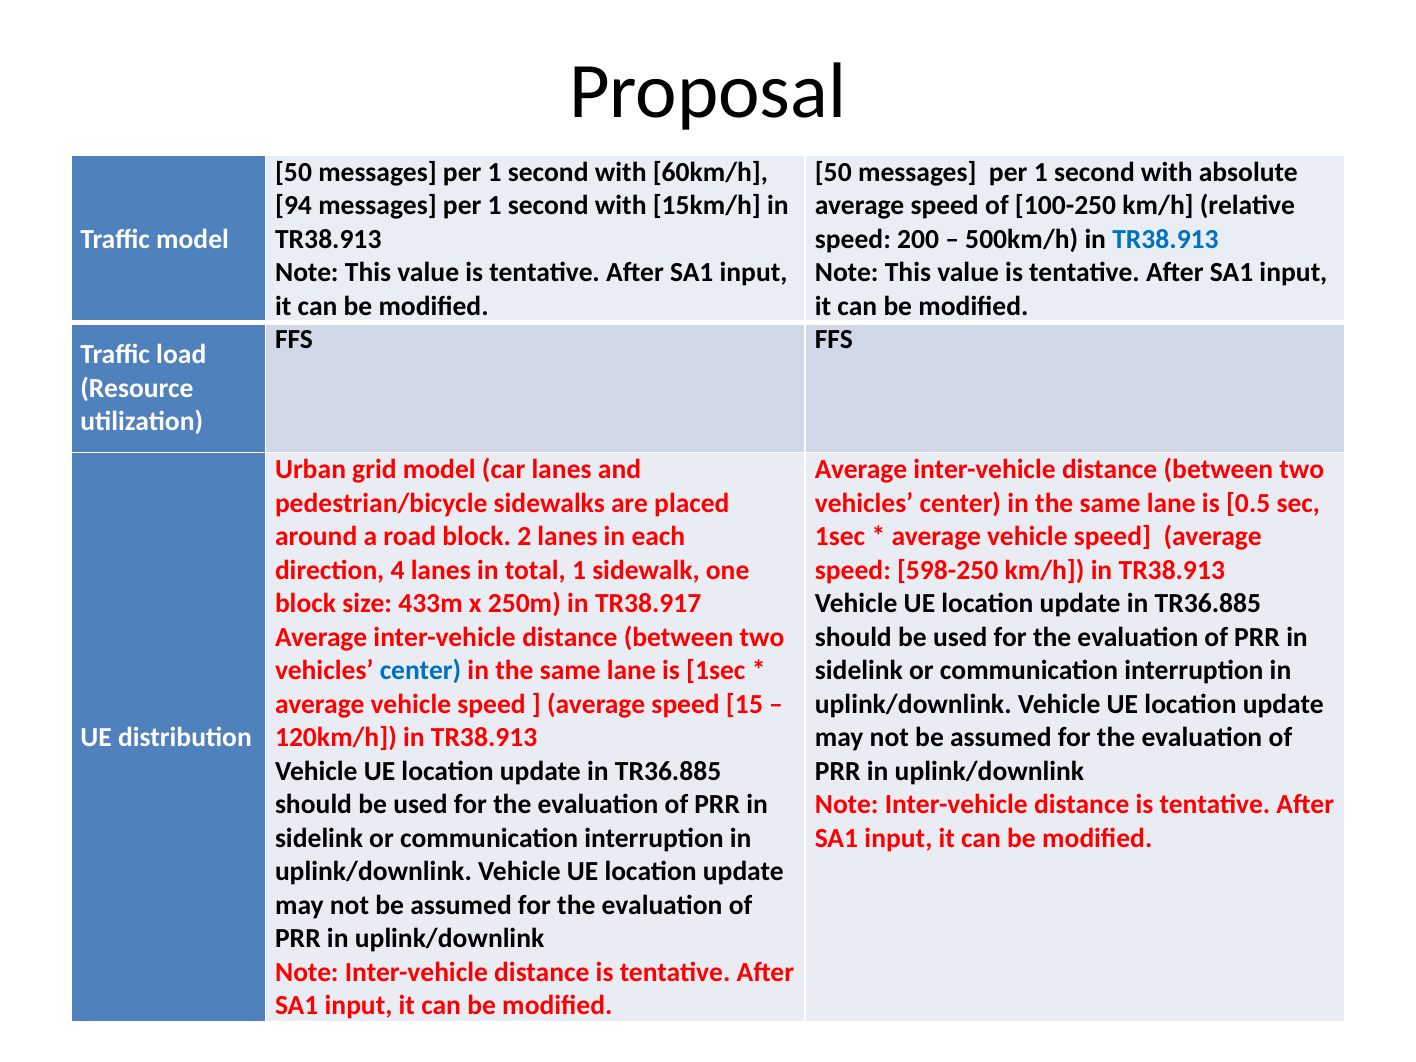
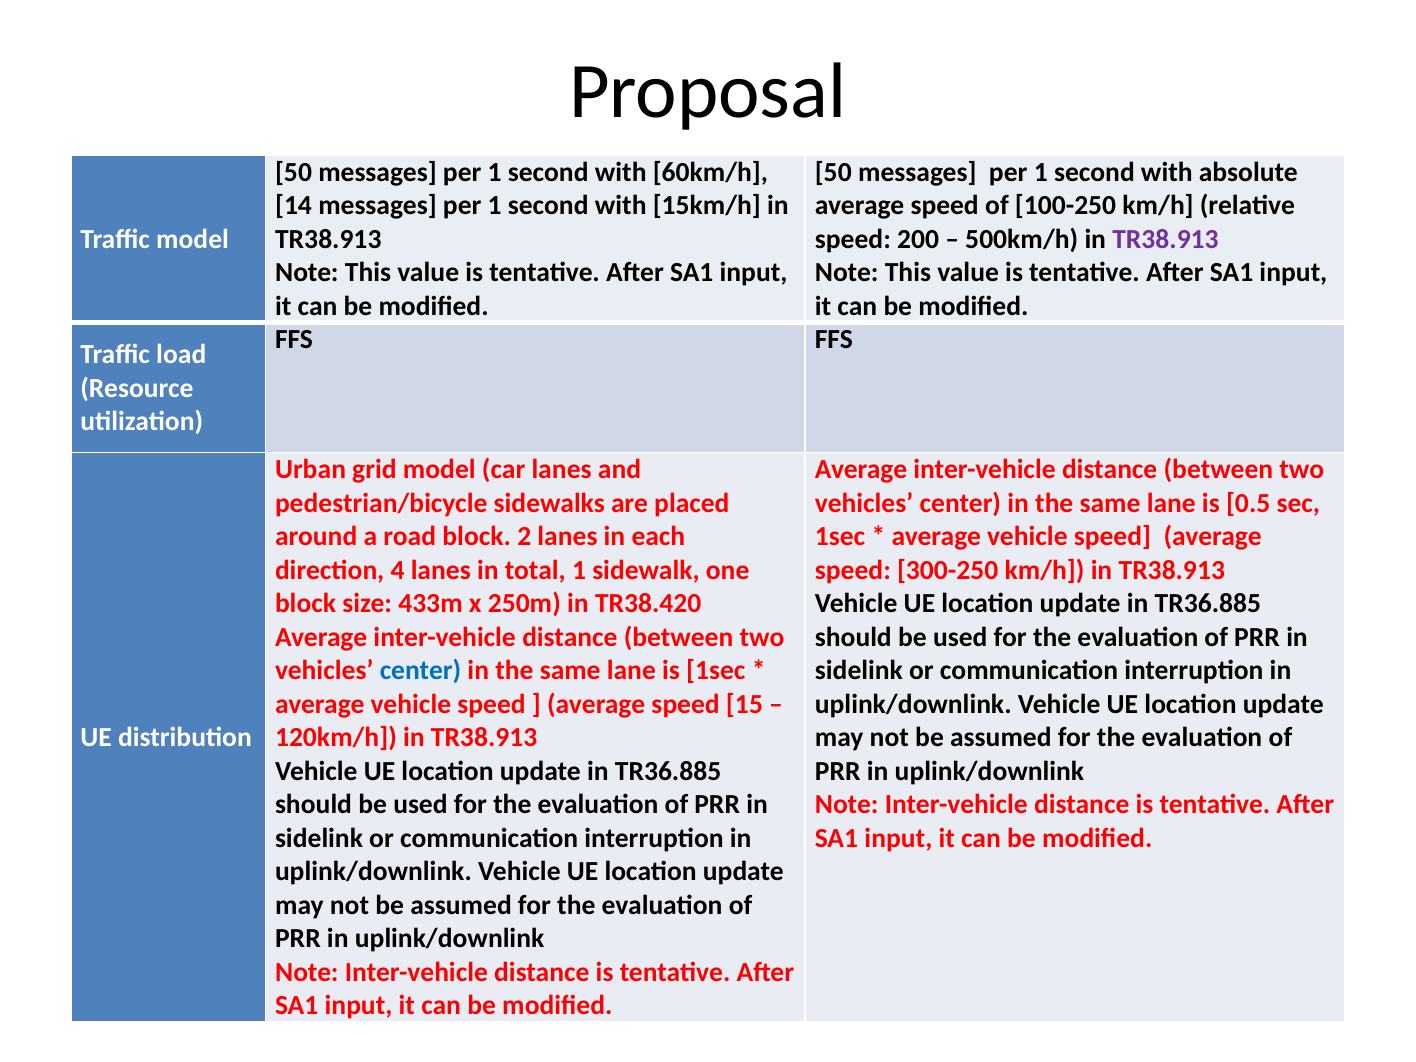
94: 94 -> 14 (294, 206)
TR38.913 colour: blue -> purple (1165, 239)
598-250: 598-250 -> 300-250 (948, 570)
TR38.917: TR38.917 -> TR38.420 (648, 604)
